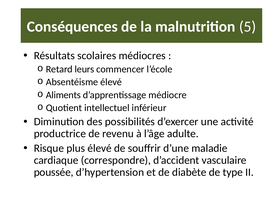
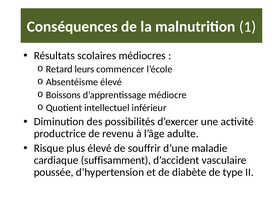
5: 5 -> 1 (248, 27)
Aliments: Aliments -> Boissons (63, 95)
correspondre: correspondre -> suffisamment (116, 160)
